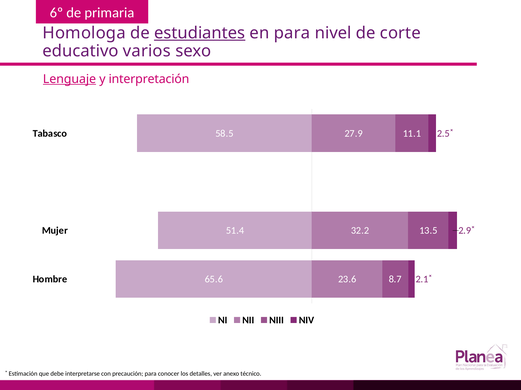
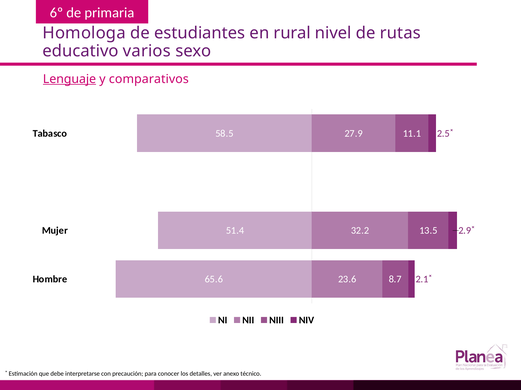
estudiantes underline: present -> none (200, 33)
en para: para -> rural (292, 33)
corte: corte -> rutas (400, 33)
interpretación: interpretación -> comparativos (149, 79)
